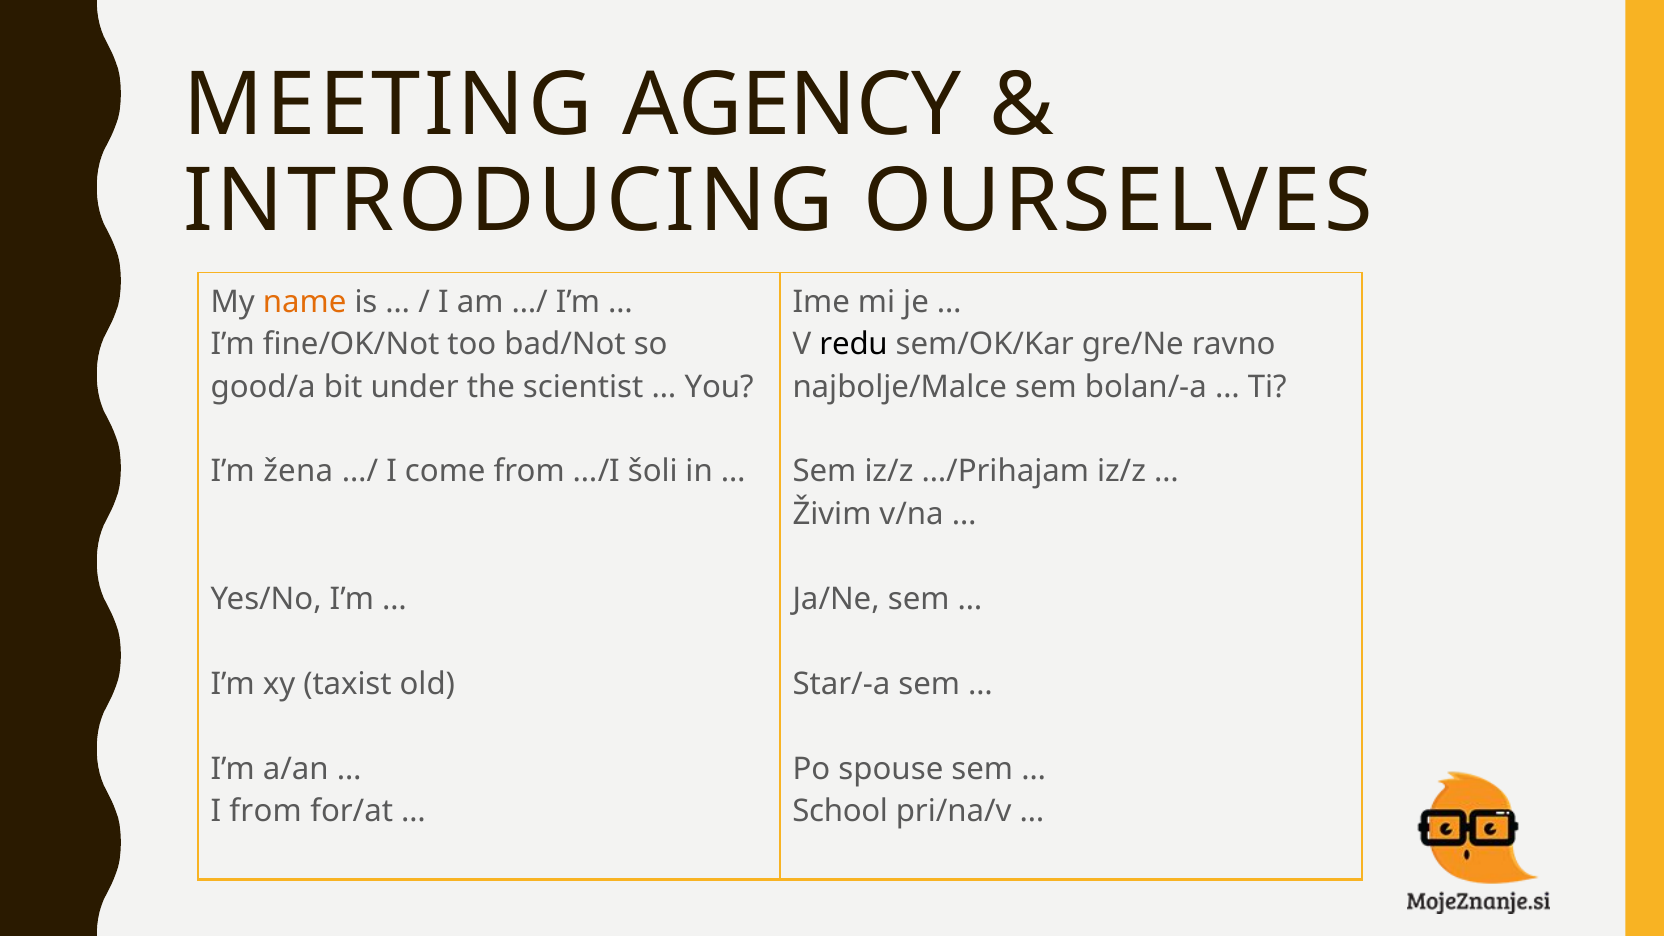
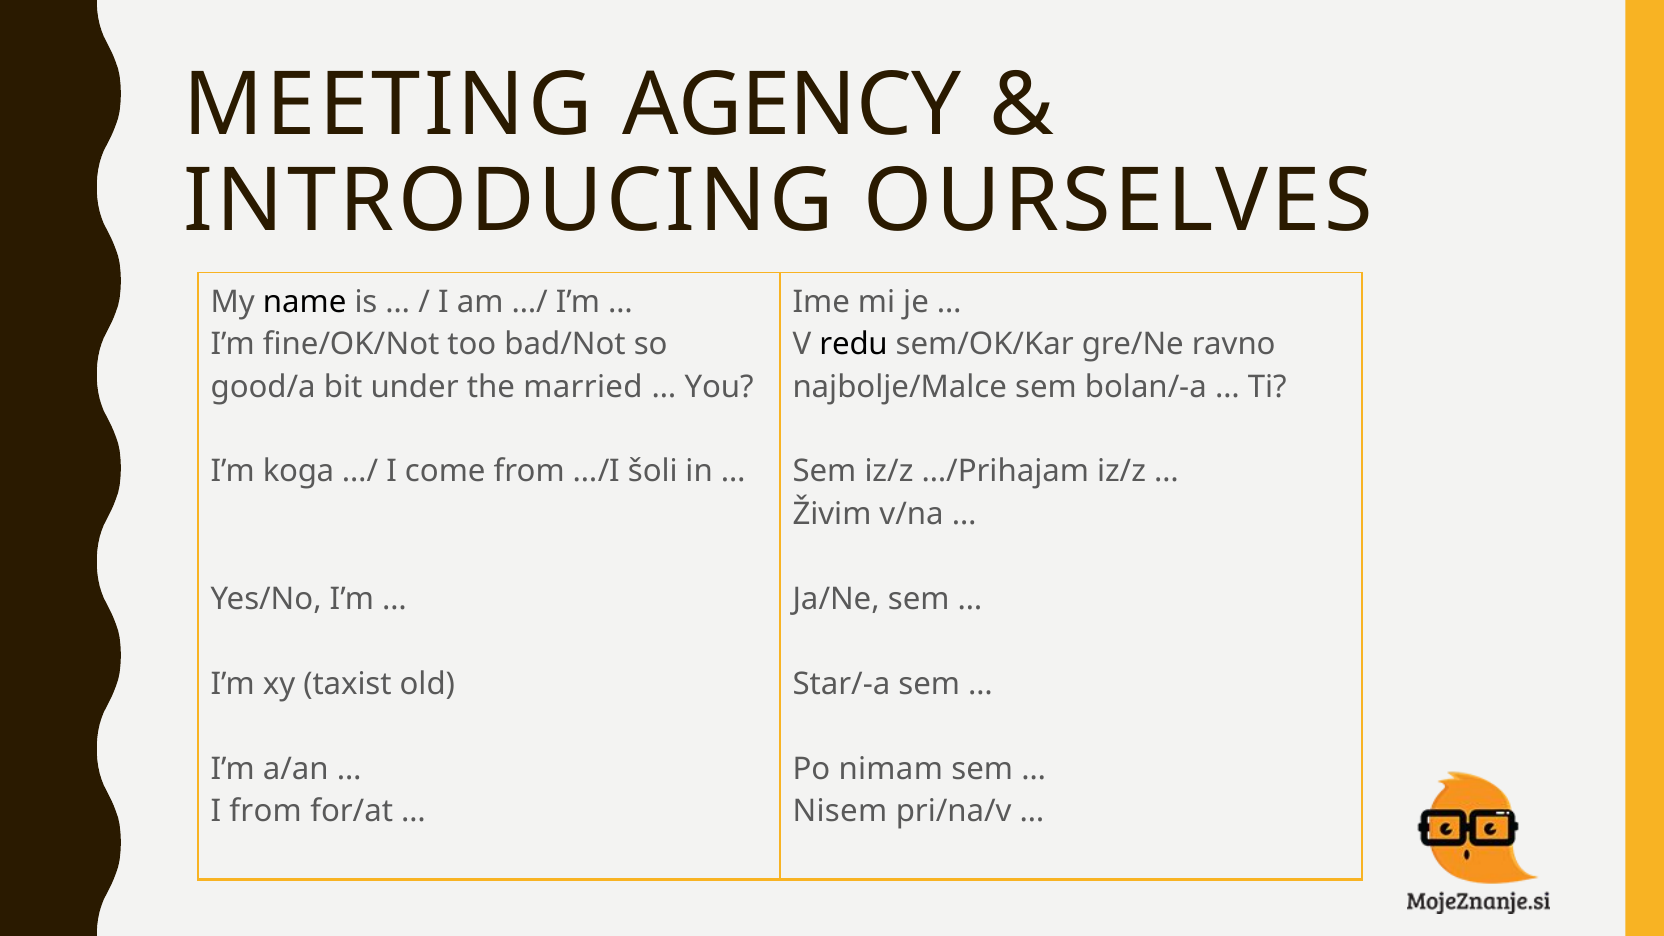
name colour: orange -> black (305, 302)
scientist: scientist -> married (583, 387)
žena: žena -> koga (299, 472)
spouse: spouse -> nimam (891, 769)
School: School -> Nisem (840, 811)
